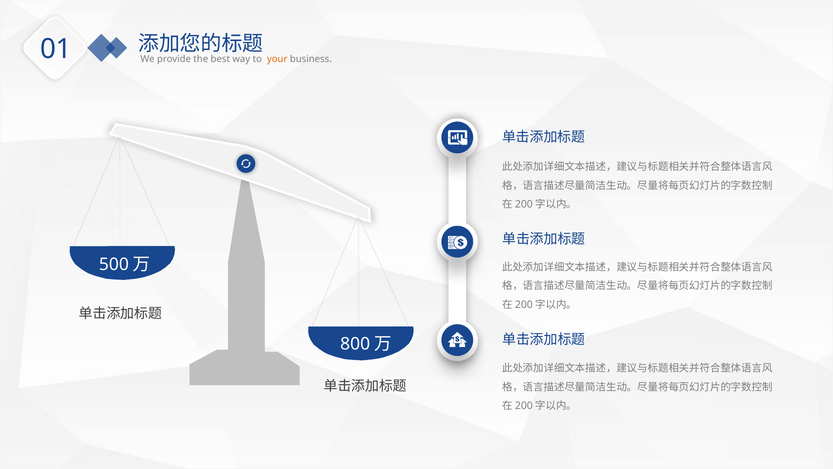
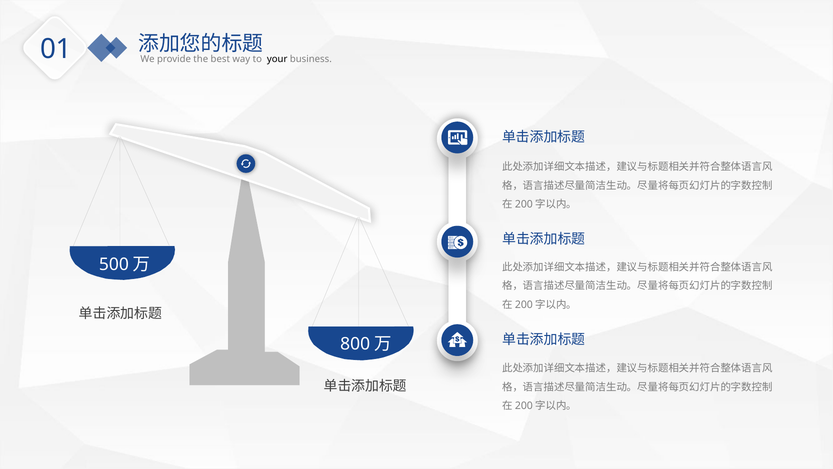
your colour: orange -> black (277, 59)
